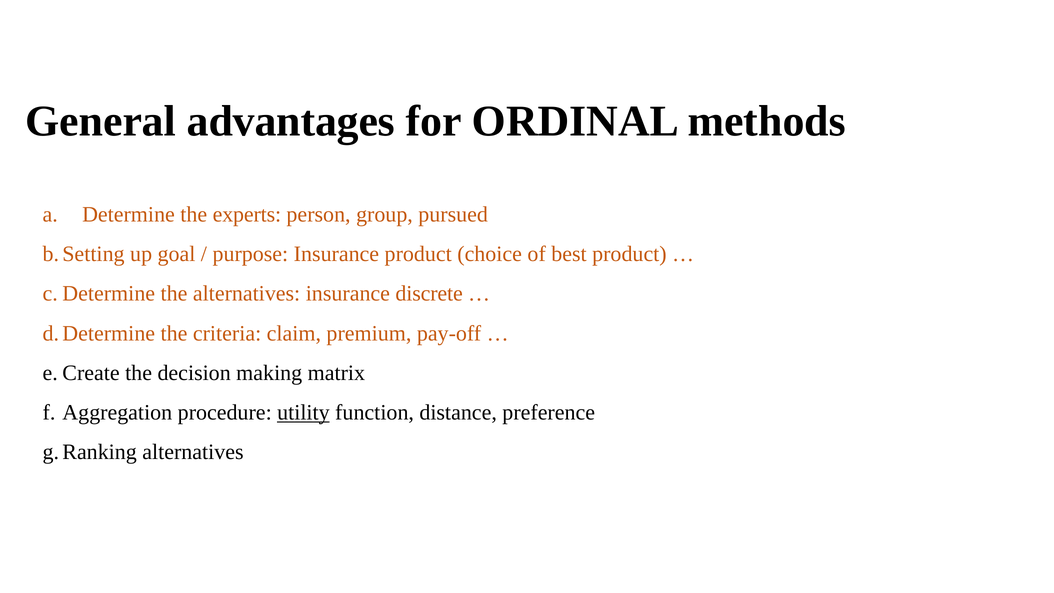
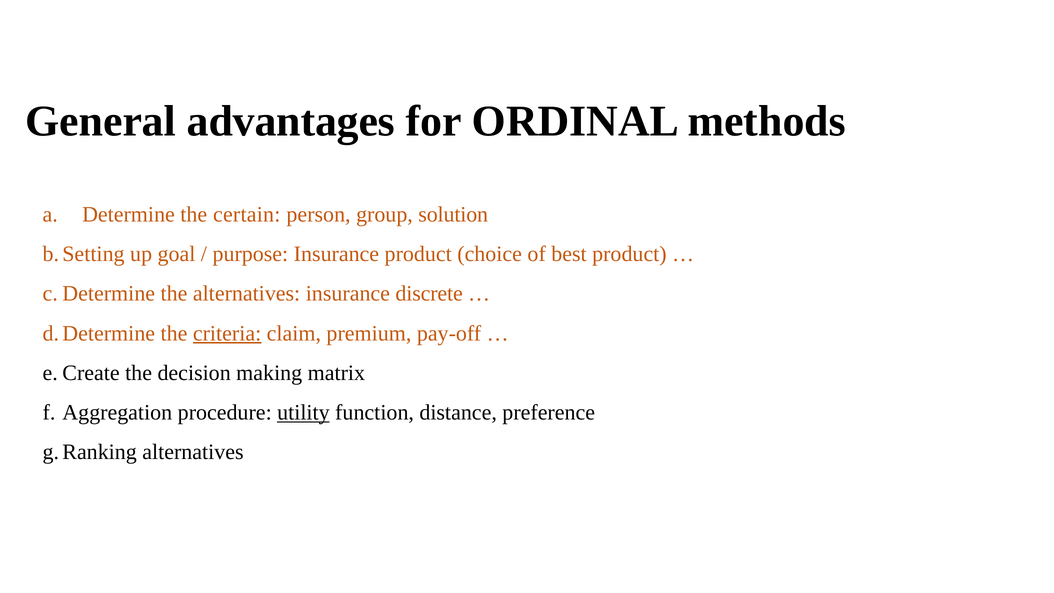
experts: experts -> certain (247, 214)
pursued: pursued -> solution (453, 214)
criteria underline: none -> present (227, 333)
